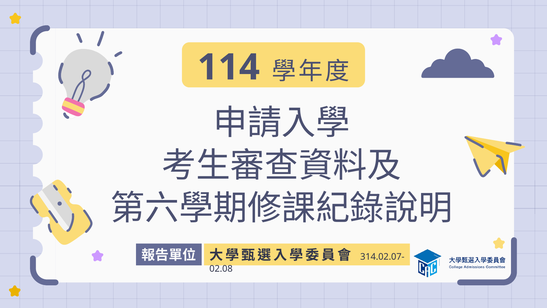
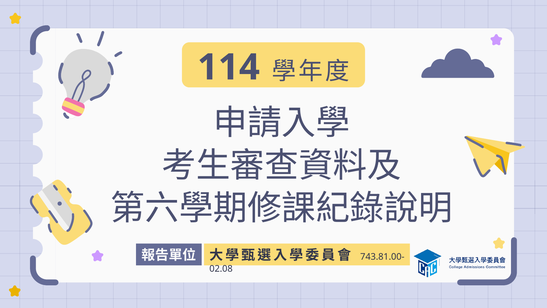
314.02.07-: 314.02.07- -> 743.81.00- (382, 257)
